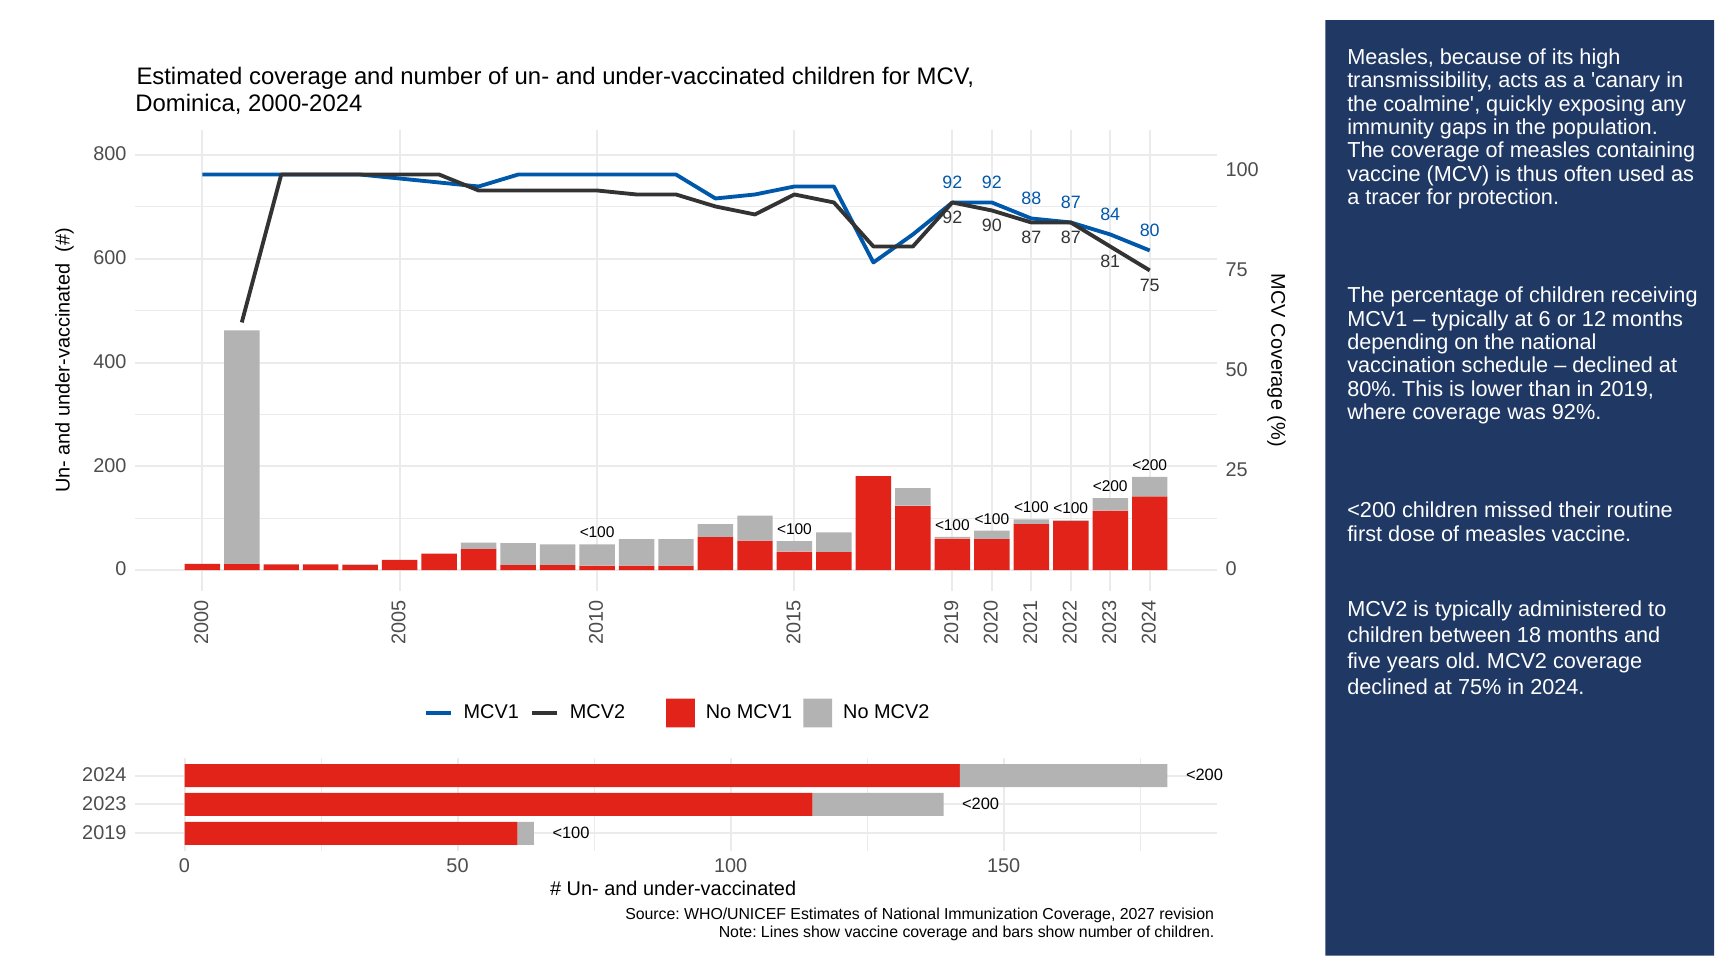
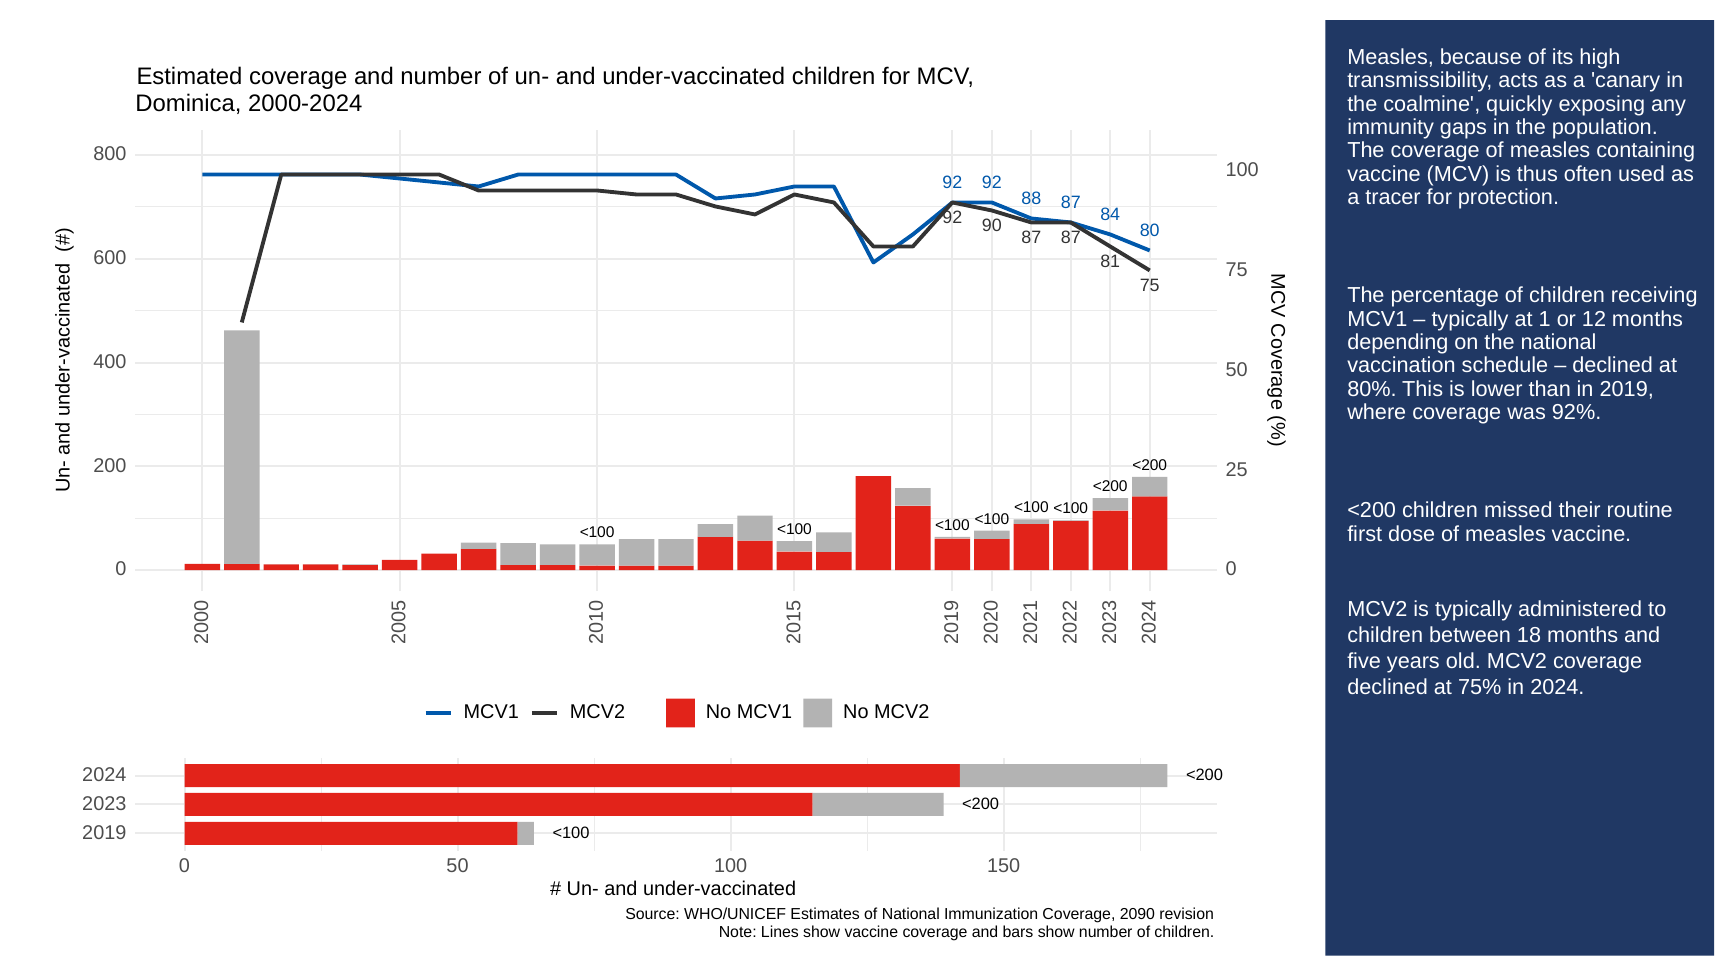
at 6: 6 -> 1 (1545, 319)
2027: 2027 -> 2090 (1137, 915)
